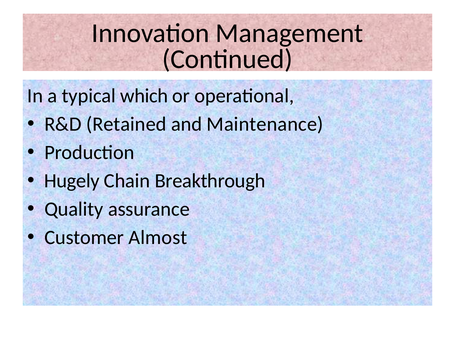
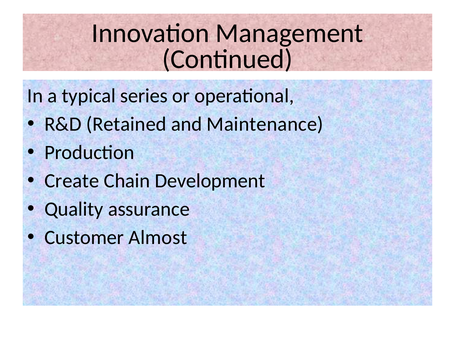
which: which -> series (144, 95)
Hugely: Hugely -> Create (72, 180)
Breakthrough: Breakthrough -> Development (210, 180)
